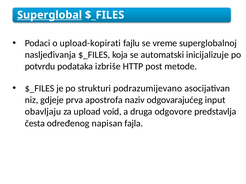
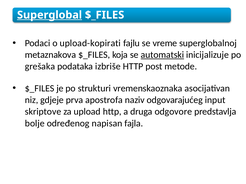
nasljeđivanja: nasljeđivanja -> metaznakova (50, 55)
automatski underline: none -> present (162, 55)
potvrdu: potvrdu -> grešaka (40, 67)
podrazumijevano: podrazumijevano -> vremenskaoznaka (148, 89)
obavljaju: obavljaju -> skriptove (43, 112)
upload void: void -> http (112, 112)
česta: česta -> bolje (35, 124)
